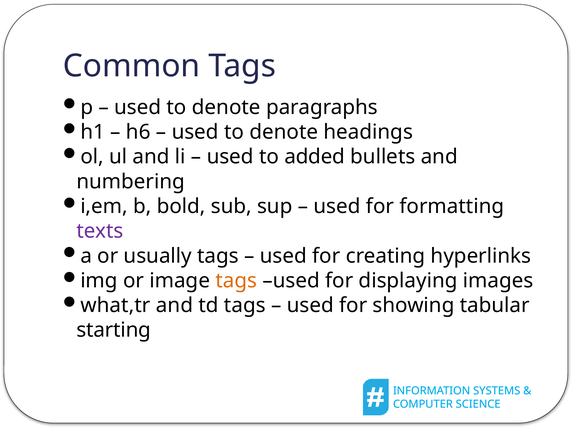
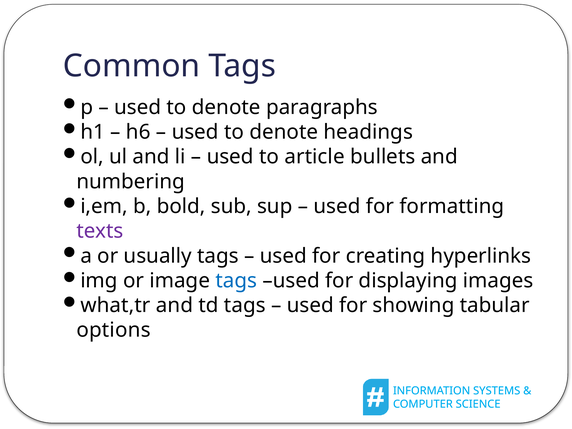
added: added -> article (315, 157)
tags colour: orange -> blue (236, 281)
starting: starting -> options (114, 330)
